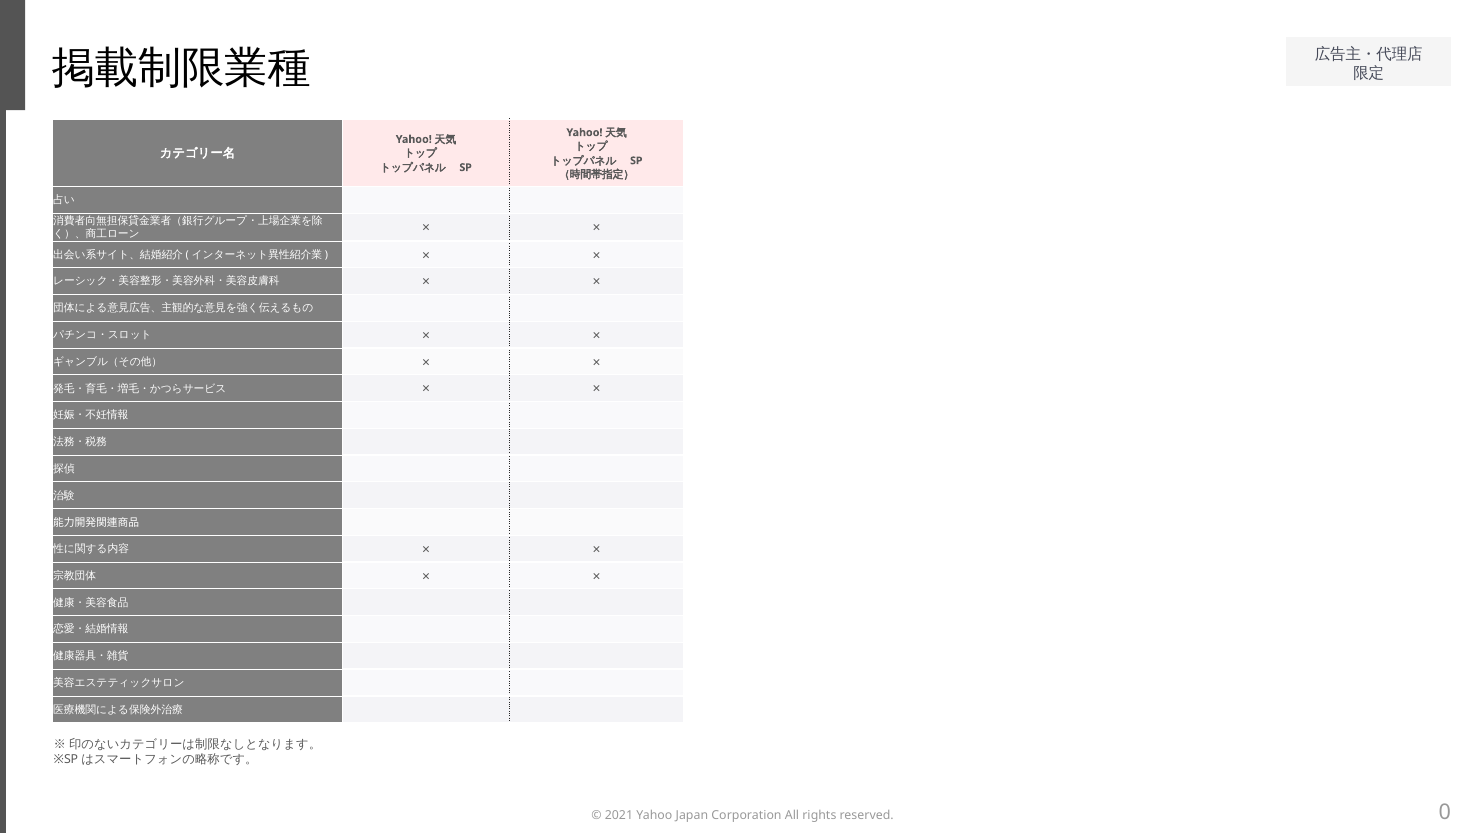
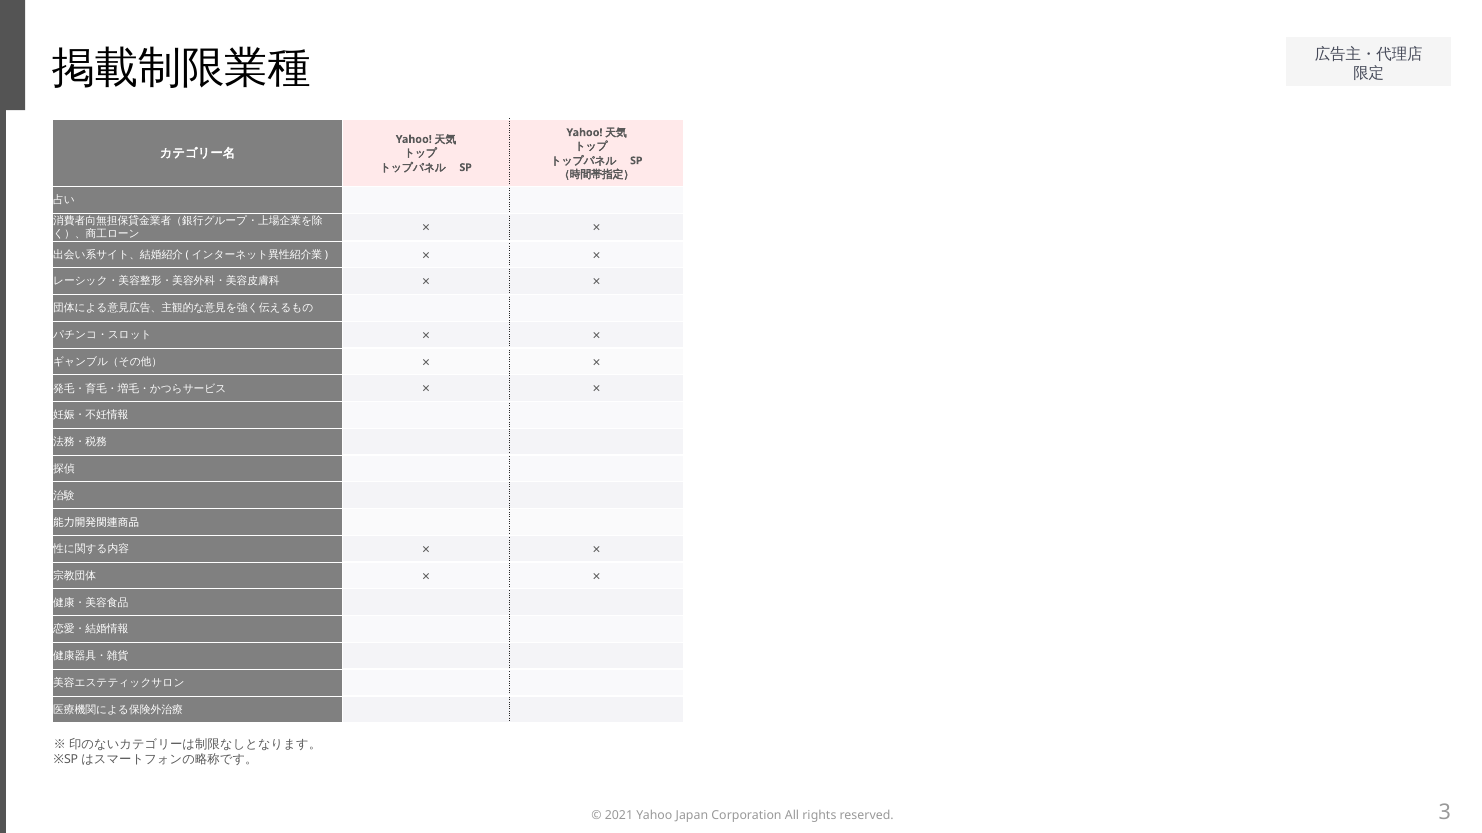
0: 0 -> 3 (1445, 813)
